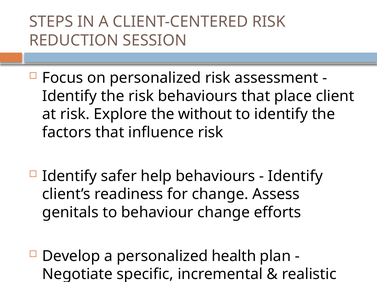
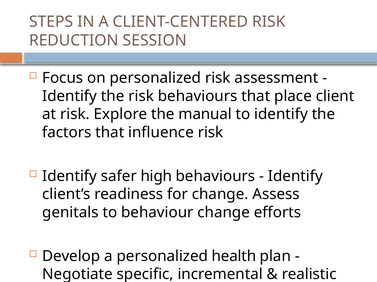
without: without -> manual (205, 114)
help: help -> high (156, 176)
